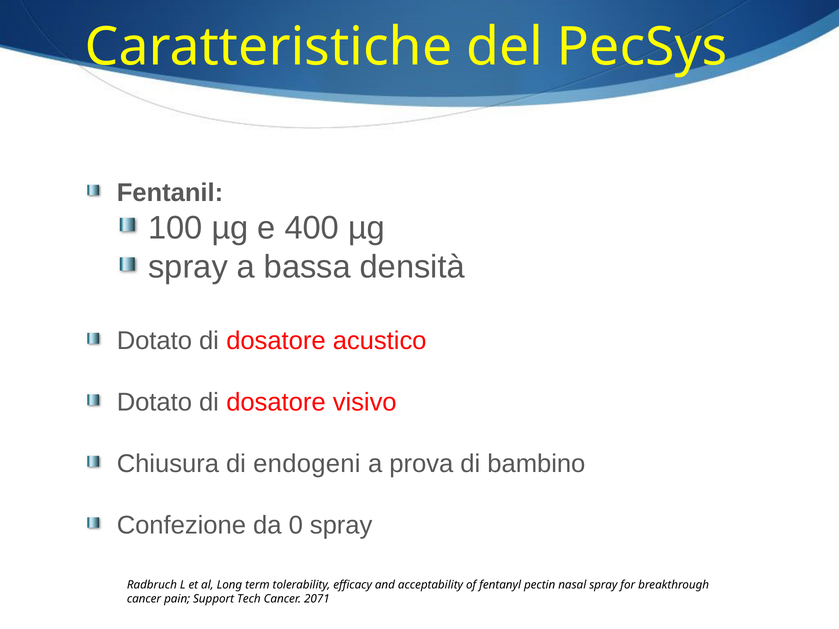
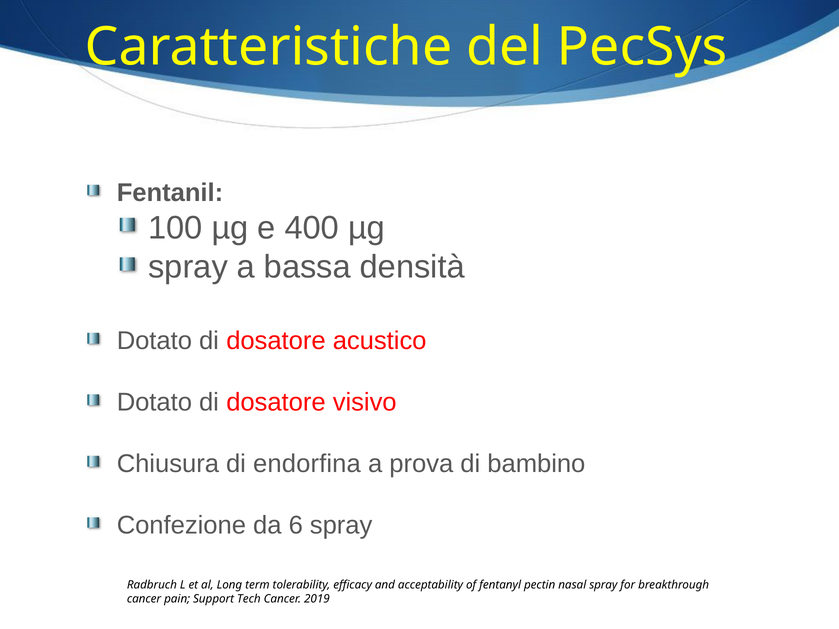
endogeni: endogeni -> endorfina (307, 464)
0: 0 -> 6 (296, 525)
2071: 2071 -> 2019 (317, 599)
